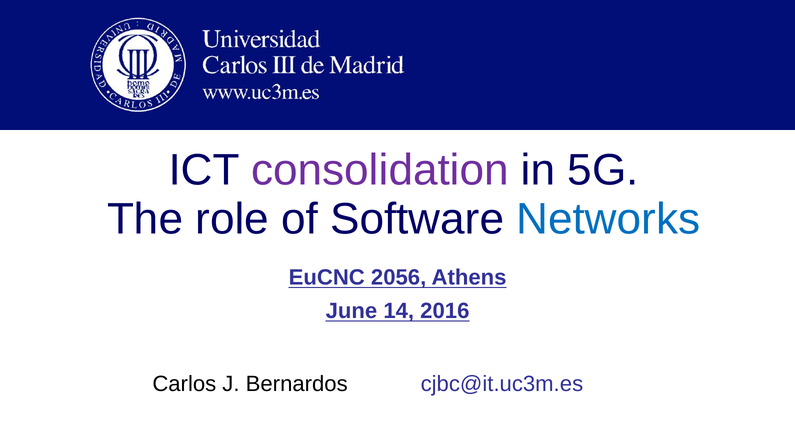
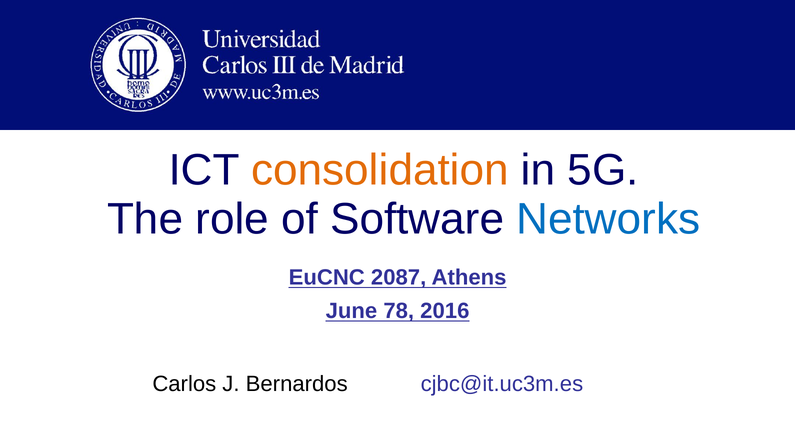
consolidation colour: purple -> orange (380, 170)
2056: 2056 -> 2087 (399, 278)
14: 14 -> 78 (399, 311)
